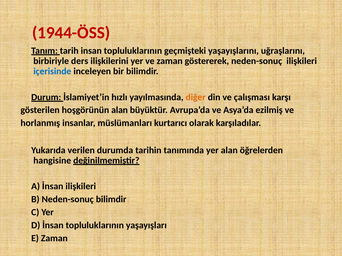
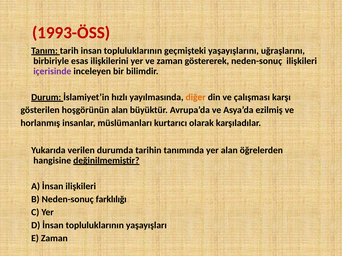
1944-ÖSS: 1944-ÖSS -> 1993-ÖSS (71, 33)
ders: ders -> esas (80, 61)
içerisinde colour: blue -> purple (52, 71)
Neden-sonuç bilimdir: bilimdir -> farklılığı (111, 200)
